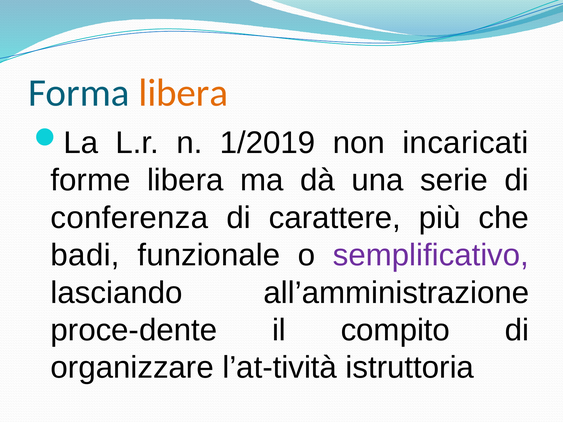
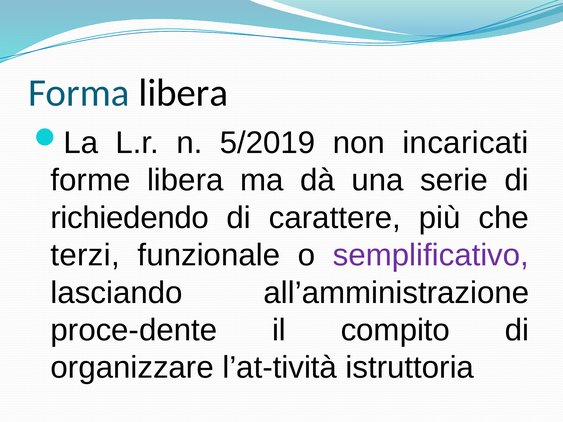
libera colour: orange -> black (183, 93)
1/2019: 1/2019 -> 5/2019 (268, 143)
conferenza: conferenza -> richiedendo (130, 218)
badi: badi -> terzi (85, 255)
